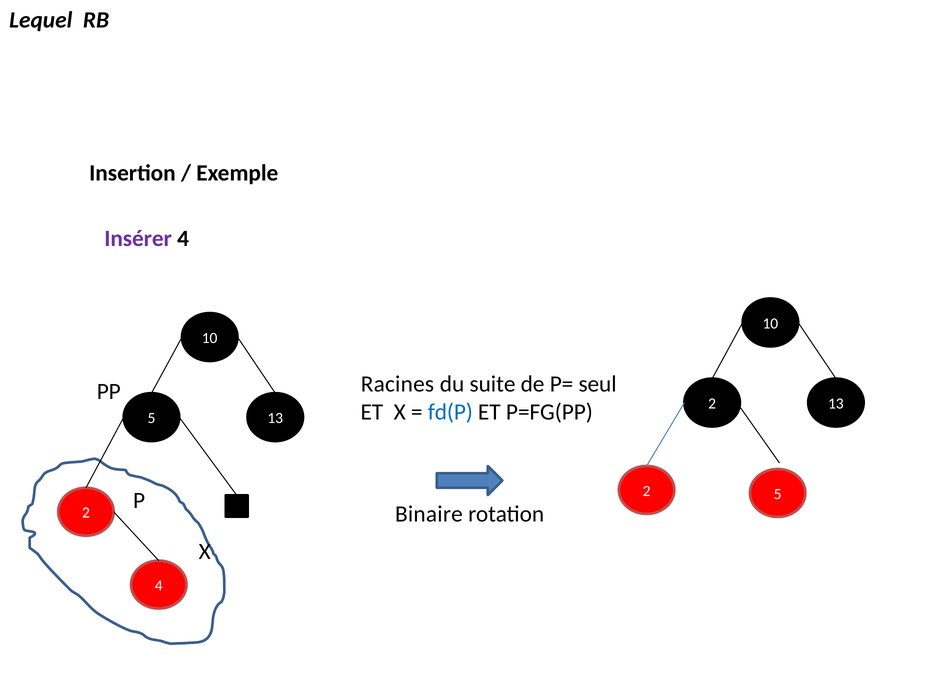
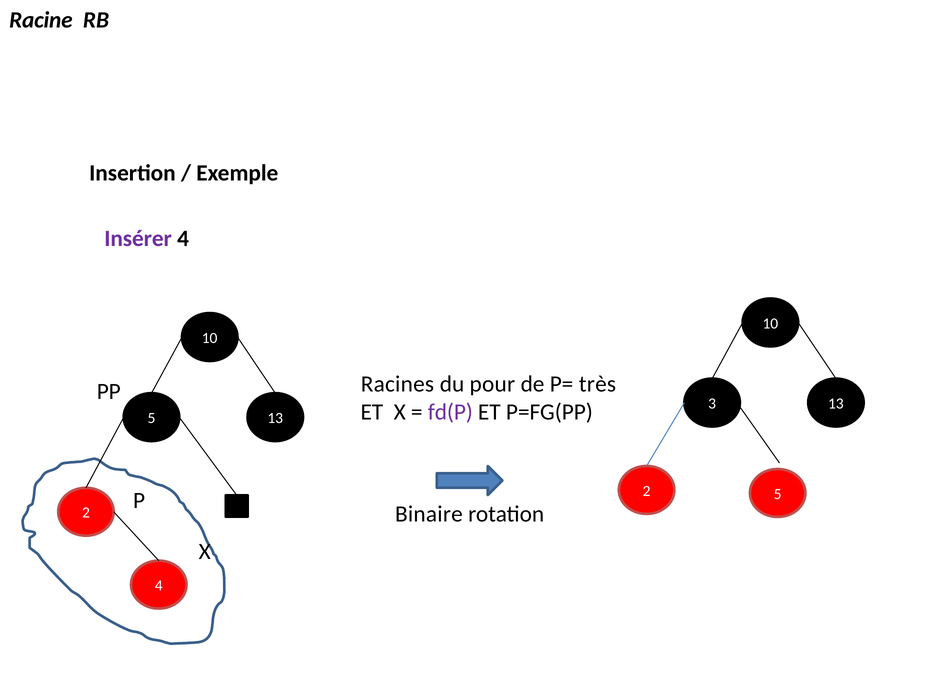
Lequel: Lequel -> Racine (41, 20)
suite: suite -> pour (492, 384)
seul: seul -> très (597, 384)
fd(P colour: blue -> purple (450, 412)
P=FG(PP 2: 2 -> 3 (712, 404)
